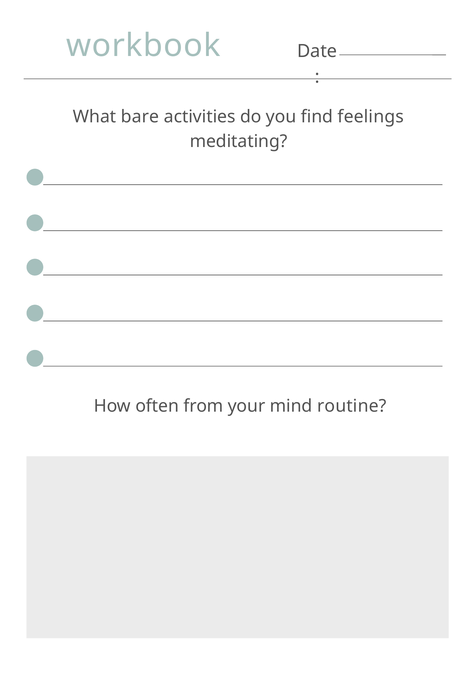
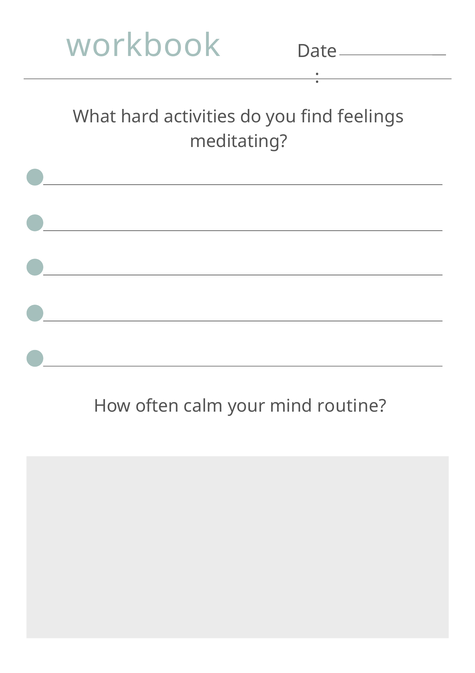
bare: bare -> hard (140, 117)
from: from -> calm (203, 406)
